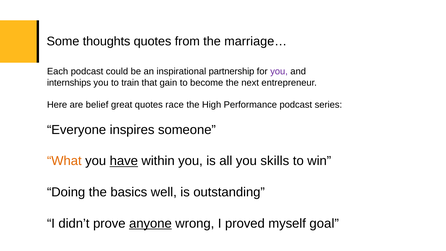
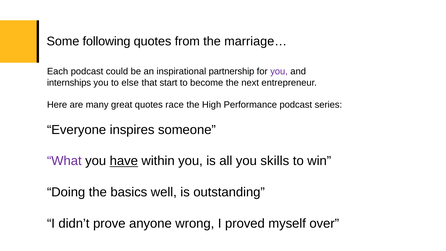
thoughts: thoughts -> following (107, 41)
train: train -> else (130, 83)
gain: gain -> start (168, 83)
belief: belief -> many (97, 105)
What colour: orange -> purple (64, 161)
anyone underline: present -> none (150, 223)
goal: goal -> over (324, 223)
